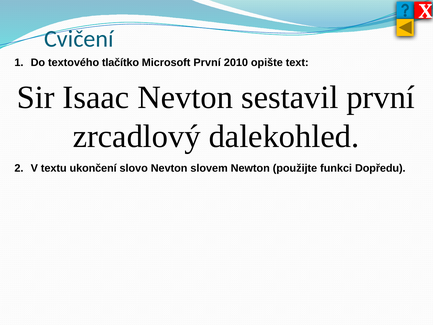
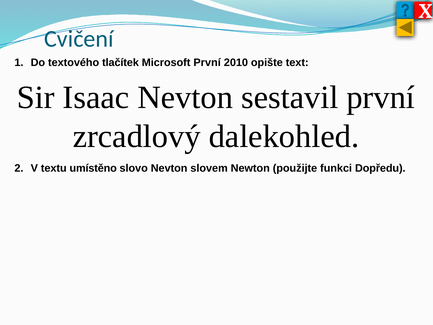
tlačítko: tlačítko -> tlačítek (120, 63)
ukončení: ukončení -> umístěno (93, 168)
